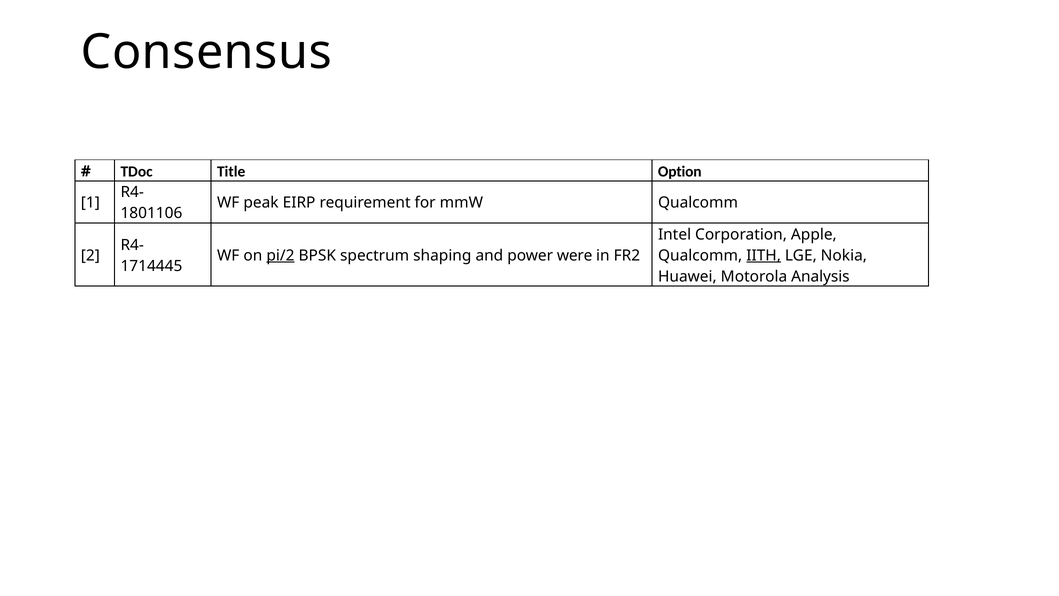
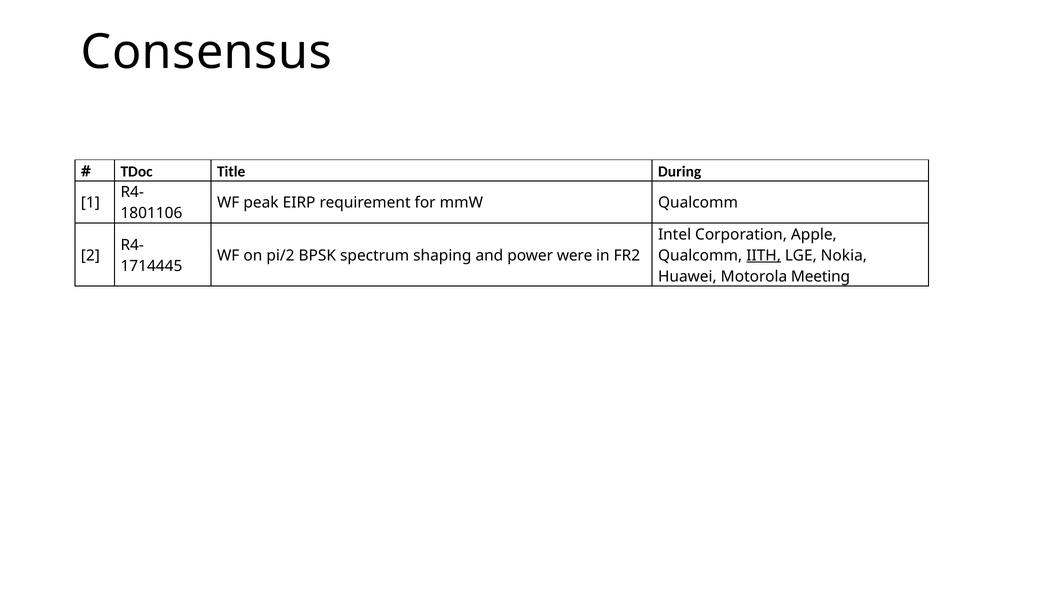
Option: Option -> During (680, 172)
pi/2 underline: present -> none (280, 255)
Analysis: Analysis -> Meeting (820, 276)
